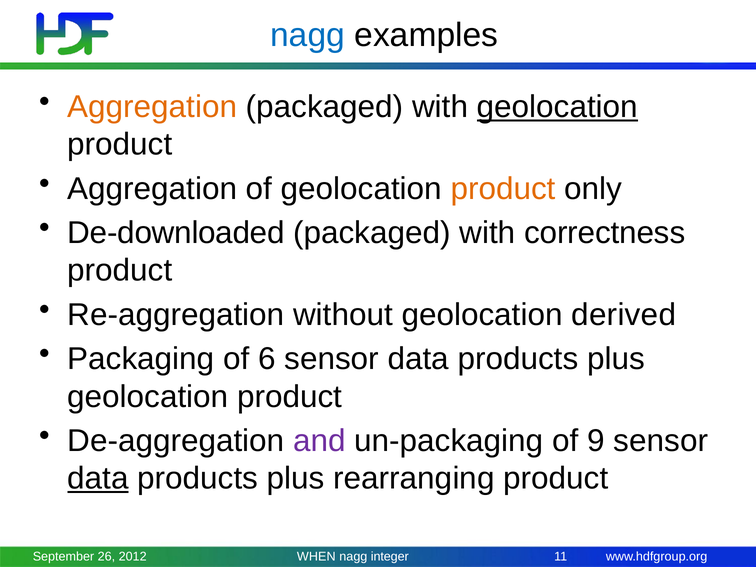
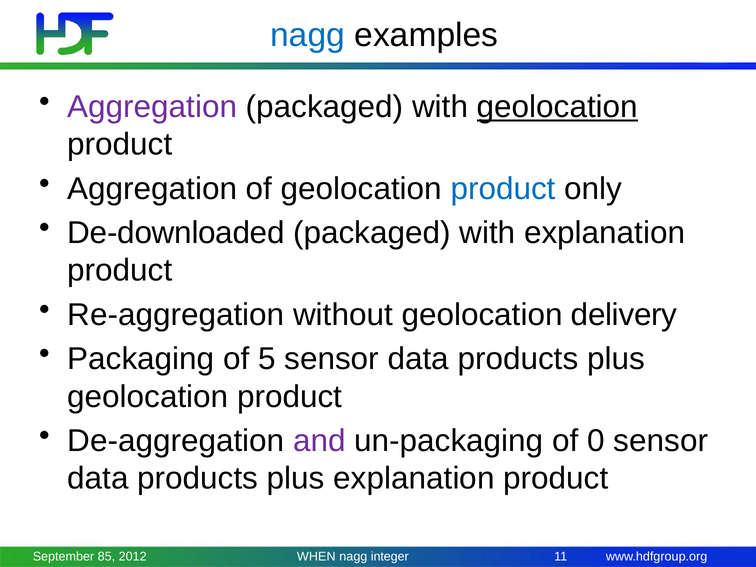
Aggregation colour: orange -> purple (152, 107)
product colour: orange -> blue (503, 189)
with correctness: correctness -> explanation (605, 233)
derived: derived -> delivery (624, 315)
6: 6 -> 5 (267, 359)
9: 9 -> 0 (596, 441)
data underline: present -> none (98, 479)
plus rearranging: rearranging -> explanation (414, 479)
26: 26 -> 85 (106, 557)
